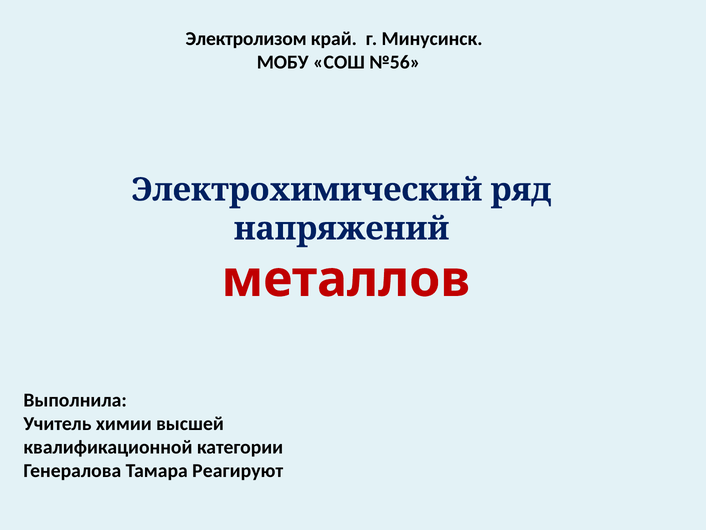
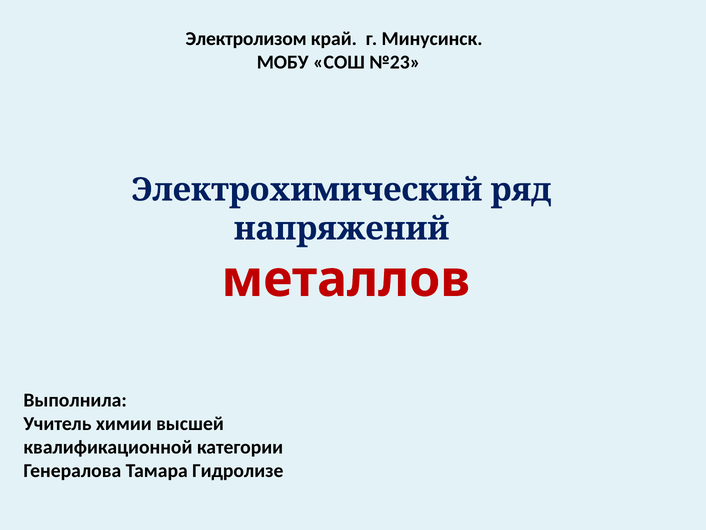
№56: №56 -> №23 (395, 62)
Реагируют: Реагируют -> Гидролизе (238, 470)
